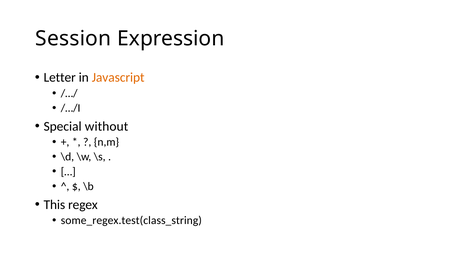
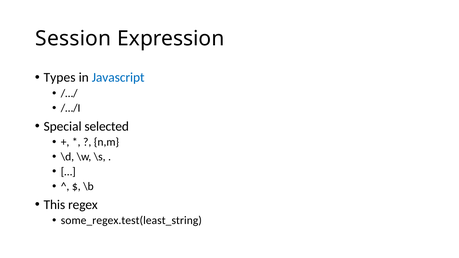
Letter: Letter -> Types (60, 78)
Javascript colour: orange -> blue (118, 78)
without: without -> selected (107, 126)
some_regex.test(class_string: some_regex.test(class_string -> some_regex.test(least_string (131, 221)
